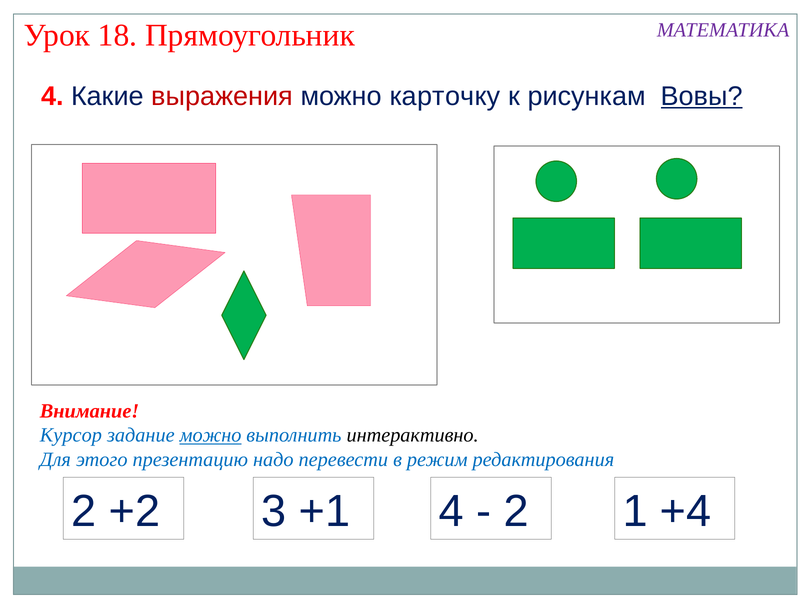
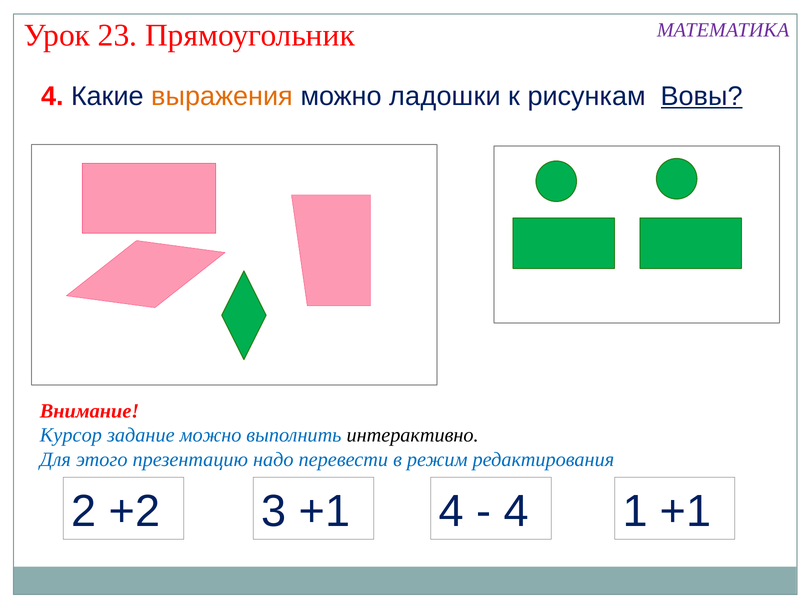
18: 18 -> 23 (118, 35)
выражения colour: red -> orange (222, 96)
карточку: карточку -> ладошки (445, 96)
можно underline: present -> none (211, 435)
2: 2 -> 4 (516, 512)
1 +4: +4 -> +1 (686, 512)
